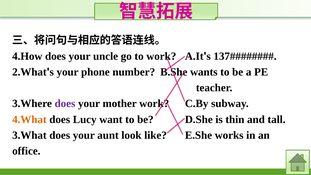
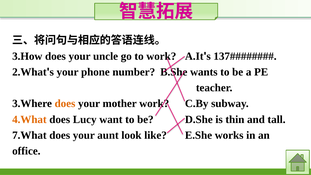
4.How: 4.How -> 3.How (27, 56)
does colour: purple -> orange (65, 104)
3.What: 3.What -> 7.What (29, 135)
